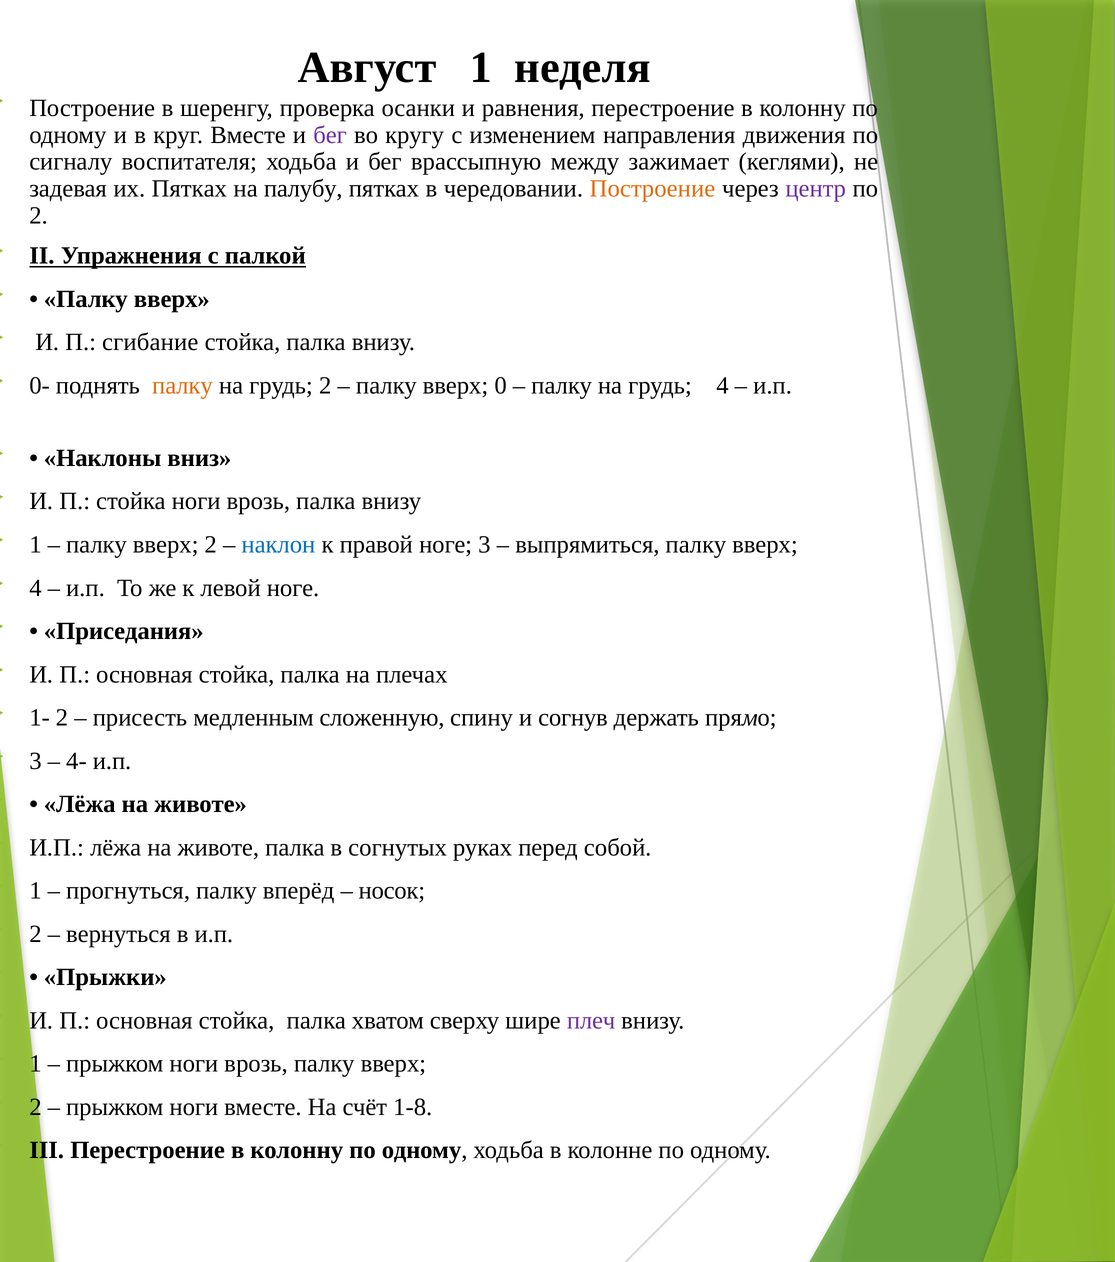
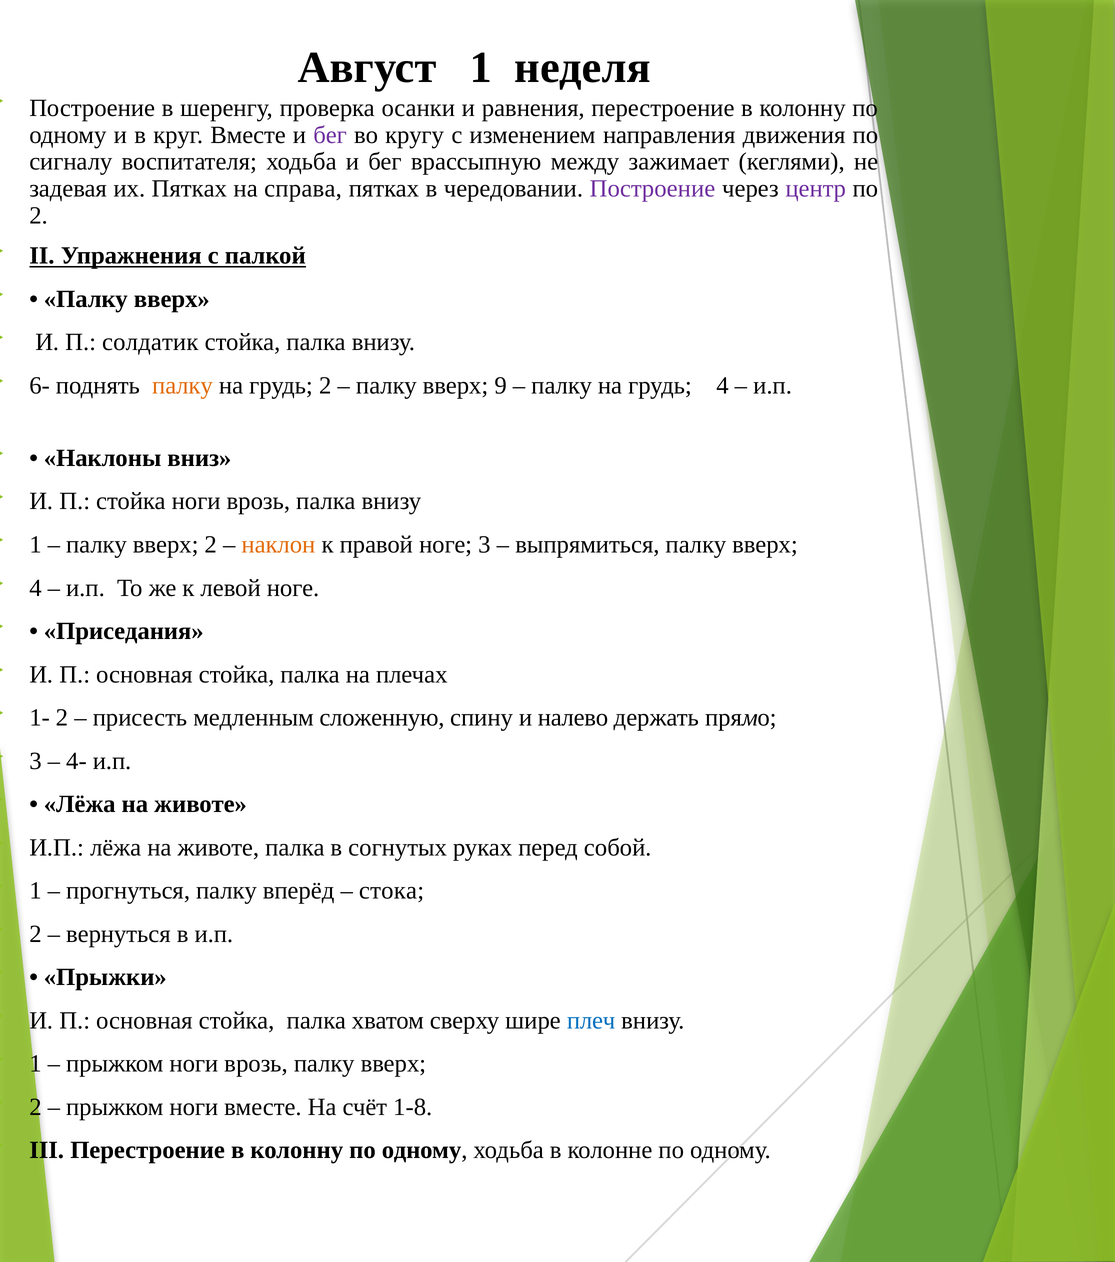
палубу: палубу -> справа (303, 189)
Построение colour: orange -> purple (652, 189)
сгибание: сгибание -> солдатик (150, 342)
0-: 0- -> 6- (40, 385)
0: 0 -> 9 (501, 385)
наклон colour: blue -> orange (278, 545)
согнув: согнув -> налево (573, 718)
носок: носок -> стока (392, 891)
плеч colour: purple -> blue (591, 1021)
